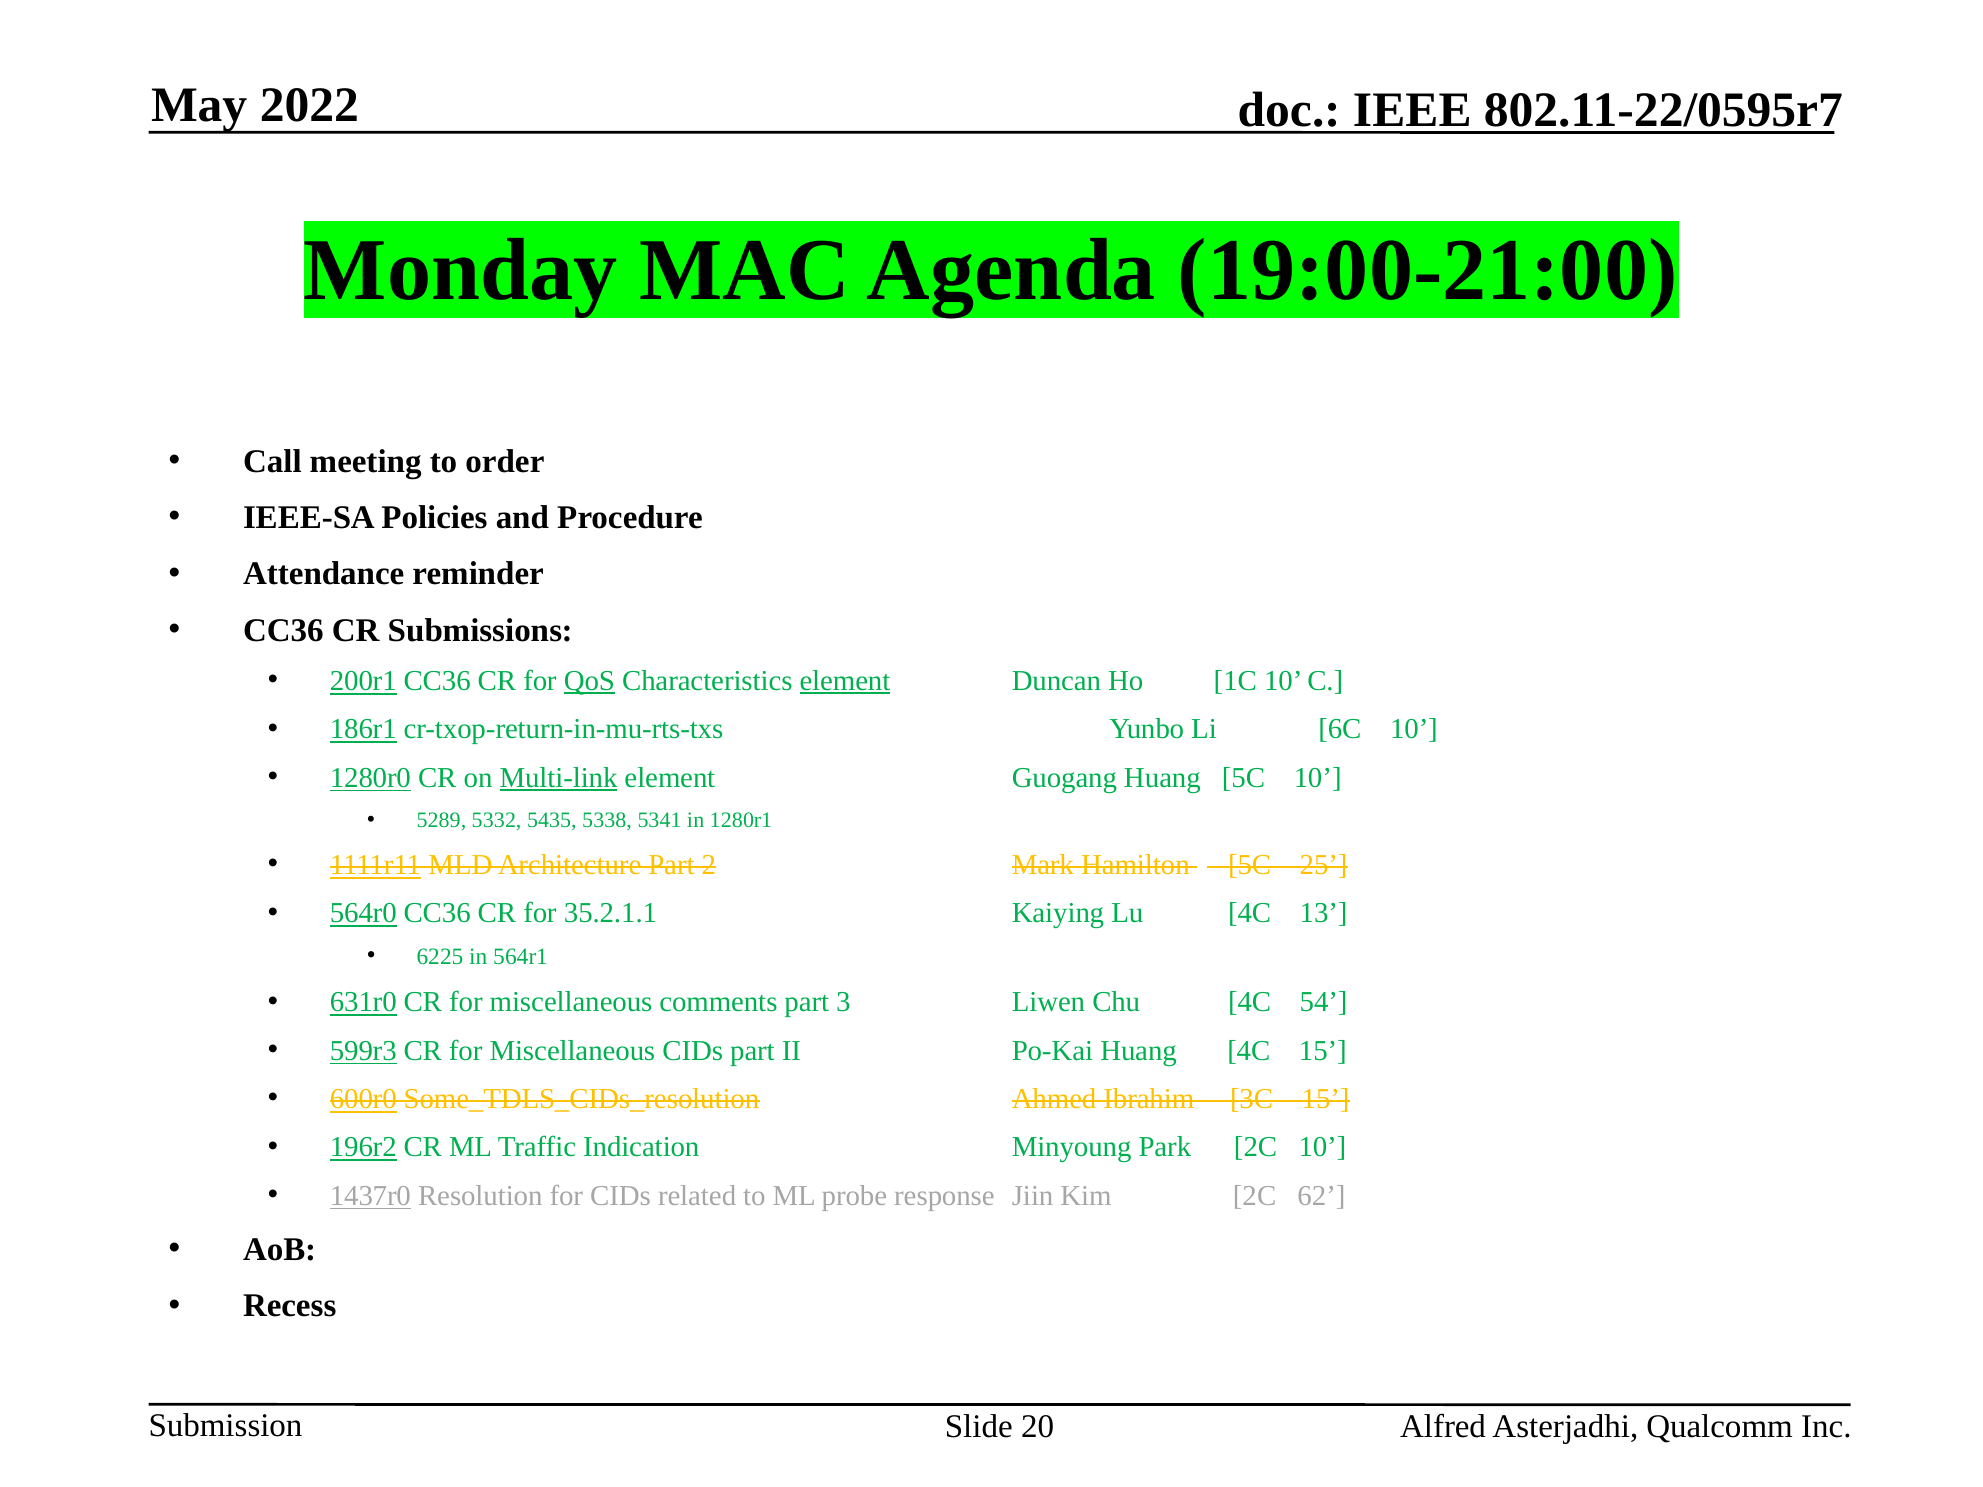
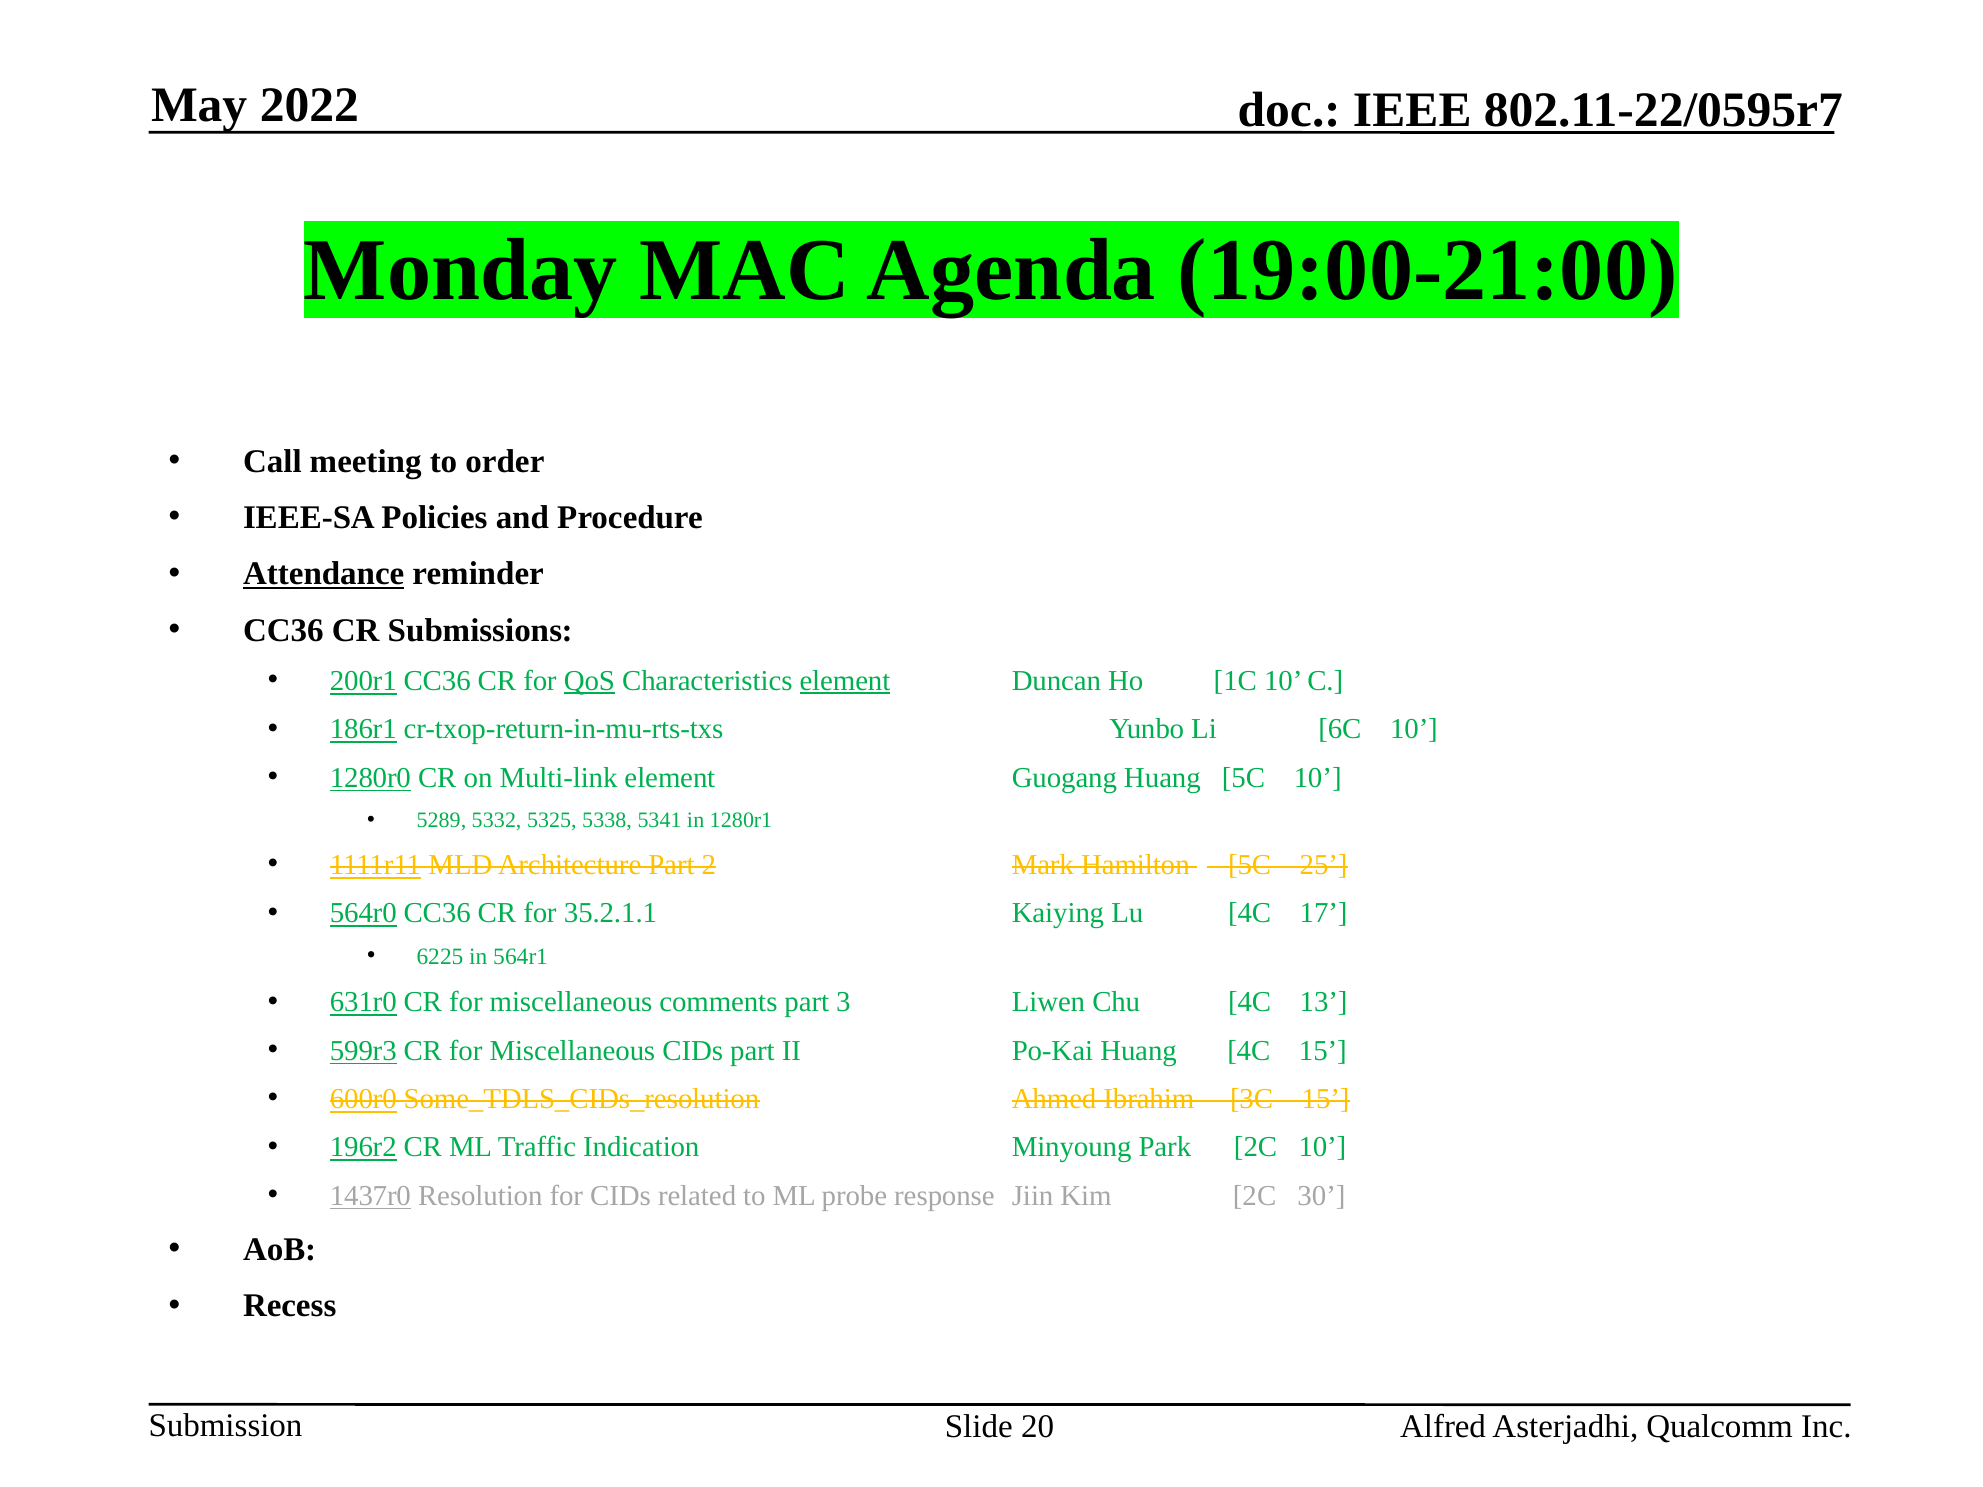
Attendance underline: none -> present (324, 574)
Multi-link underline: present -> none (559, 778)
5435: 5435 -> 5325 (552, 820)
13: 13 -> 17 (1324, 913)
54: 54 -> 13 (1324, 1002)
62: 62 -> 30 (1321, 1196)
